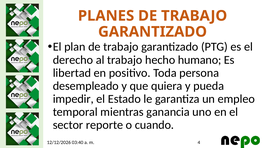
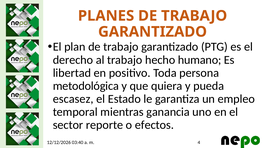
desempleado: desempleado -> metodológica (86, 86)
impedir: impedir -> escasez (73, 99)
cuando: cuando -> efectos (154, 125)
